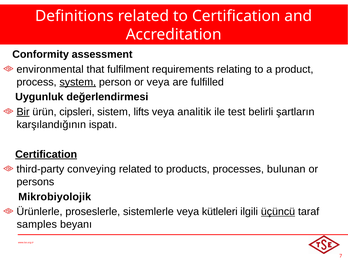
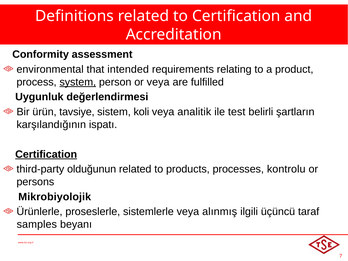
fulfilment: fulfilment -> intended (128, 69)
Bir underline: present -> none (23, 112)
cipsleri: cipsleri -> tavsiye (77, 112)
lifts: lifts -> koli (141, 112)
conveying: conveying -> olduğunun (92, 169)
bulunan: bulunan -> kontrolu (286, 169)
kütleleri: kütleleri -> alınmış (220, 212)
üçüncü underline: present -> none (278, 212)
